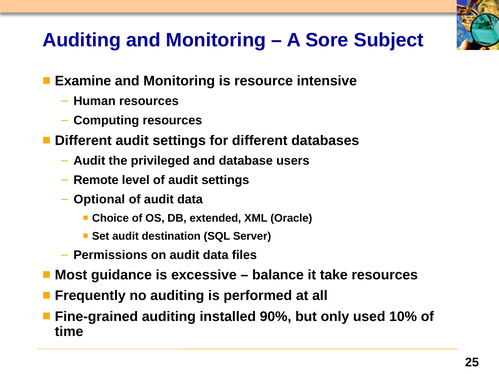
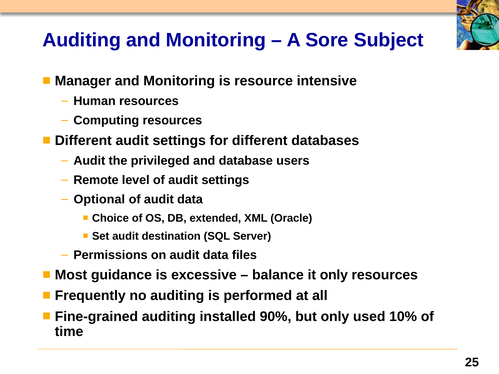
Examine: Examine -> Manager (83, 81)
it take: take -> only (334, 275)
